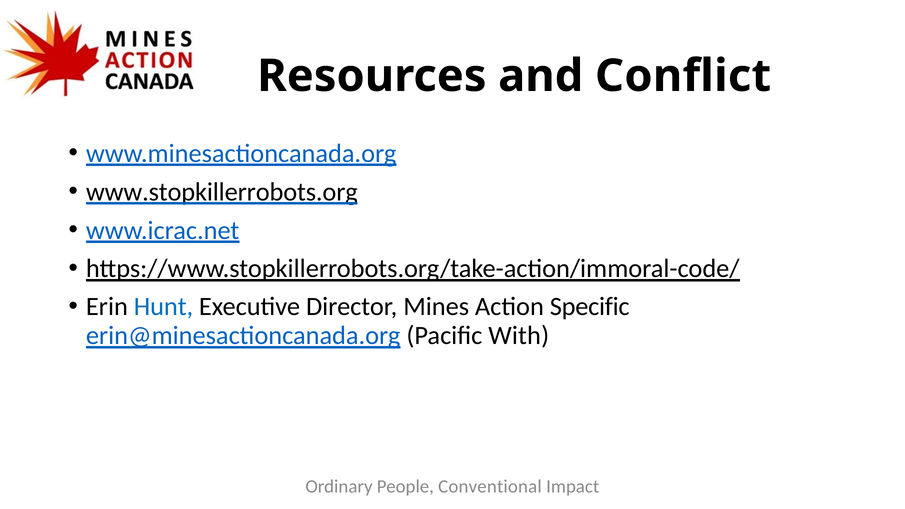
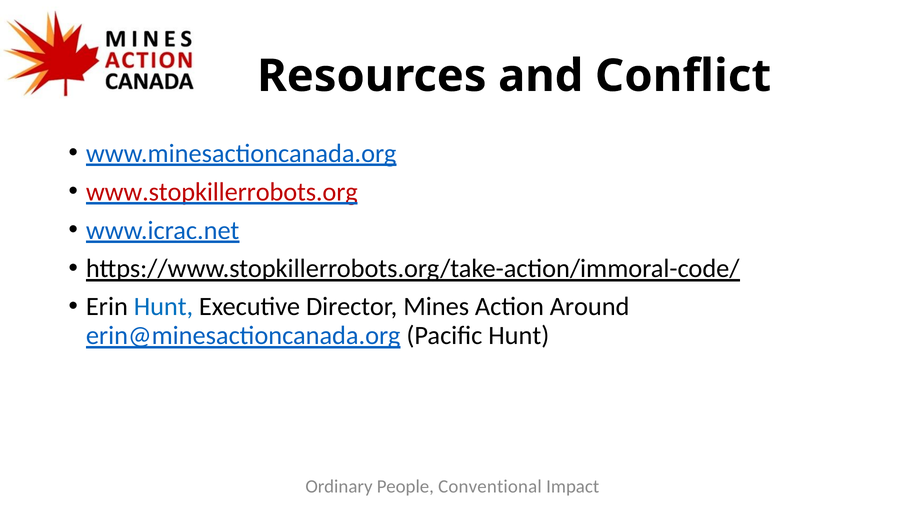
www.stopkillerrobots.org colour: black -> red (222, 192)
Specific: Specific -> Around (590, 307)
Pacific With: With -> Hunt (519, 336)
